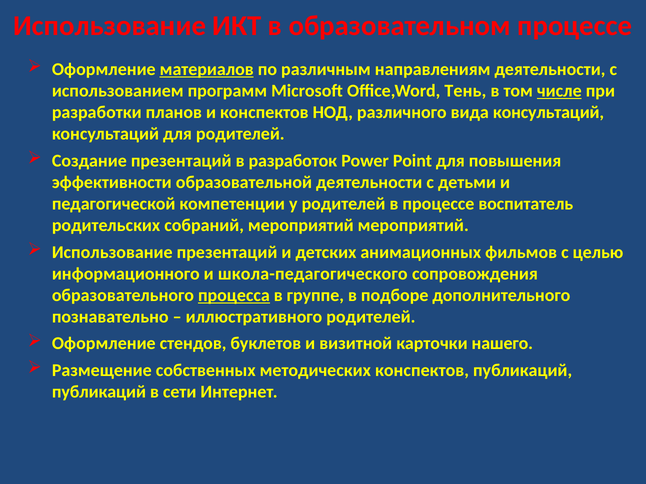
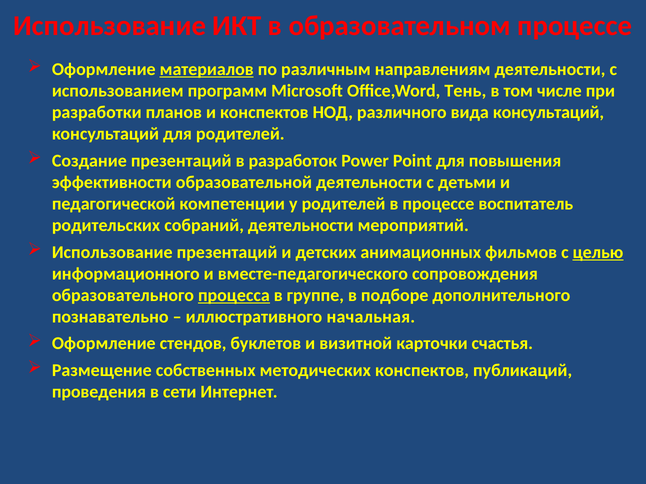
числе underline: present -> none (559, 91)
собраний мероприятий: мероприятий -> деятельности (301, 225)
целью underline: none -> present (598, 252)
школа-педагогического: школа-педагогического -> вместе-педагогического (313, 274)
иллюстративного родителей: родителей -> начальная (371, 317)
нашего: нашего -> счастья (502, 344)
публикаций: публикаций -> проведения (99, 392)
